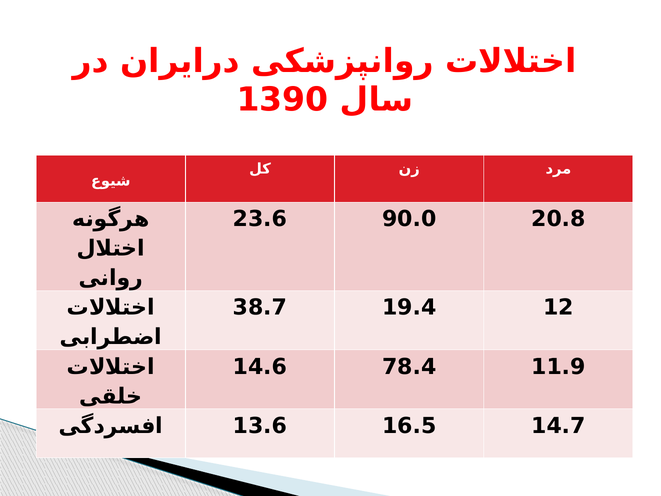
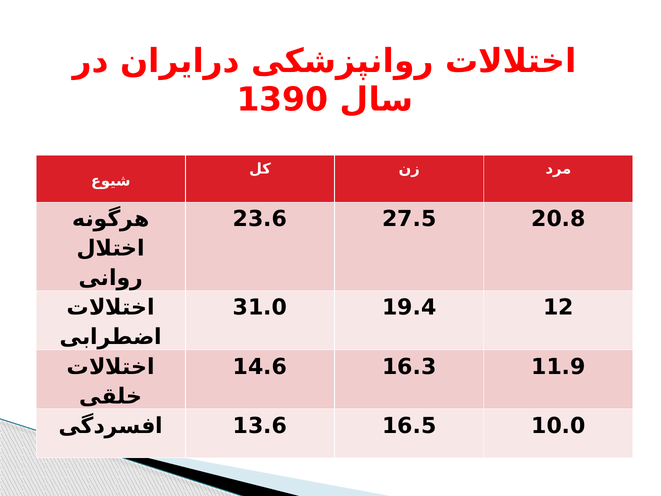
90.0: 90.0 -> 27.5 (409, 219)
38.7: 38.7 -> 31.0 (260, 308)
78.4: 78.4 -> 16.3 (409, 367)
14.7: 14.7 -> 10.0 (558, 426)
